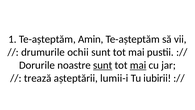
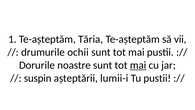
Amin: Amin -> Tăria (91, 39)
sunt underline: present -> none (103, 65)
trează: trează -> suspin (38, 78)
Tu iubirii: iubirii -> pustii (157, 78)
